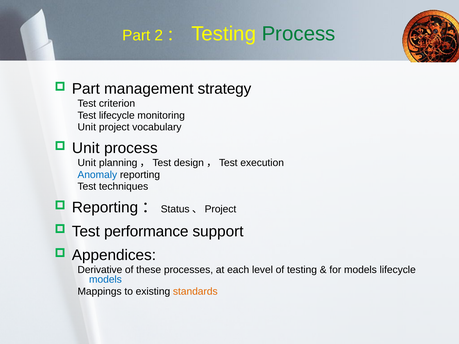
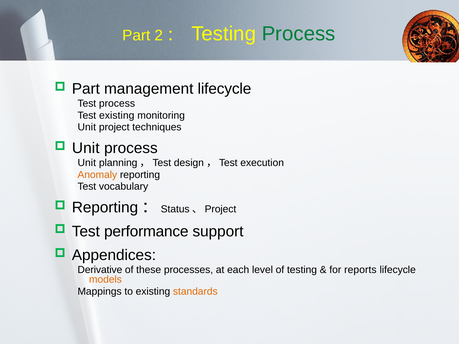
management strategy: strategy -> lifecycle (224, 89)
Test criterion: criterion -> process (117, 104)
Test lifecycle: lifecycle -> existing (117, 115)
vocabulary: vocabulary -> techniques (157, 127)
Anomaly colour: blue -> orange (97, 175)
techniques: techniques -> vocabulary (124, 187)
for models: models -> reports (360, 270)
models colour: blue -> orange (105, 280)
